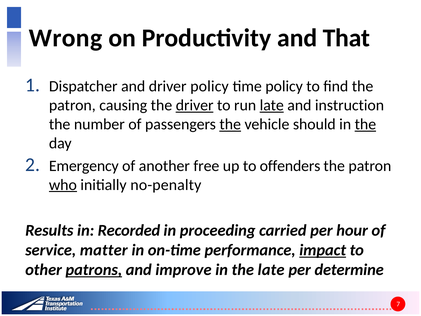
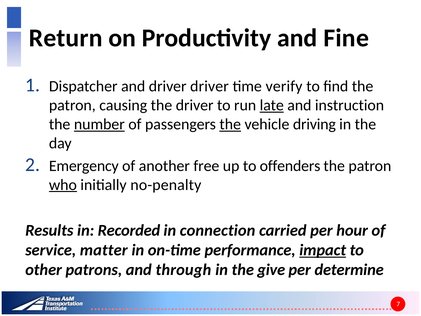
Wrong: Wrong -> Return (66, 38)
That: That -> Fine (346, 38)
driver policy: policy -> driver (209, 86)
time policy: policy -> verify (284, 86)
driver underline: present -> none (195, 105)
number underline: none -> present (99, 124)
should: should -> driving (314, 124)
the underline: present -> none (365, 124)
proceeding: proceeding -> connection (218, 230)
patrons underline: present -> none (94, 270)
improve: improve -> through (183, 270)
the late: late -> give (271, 270)
